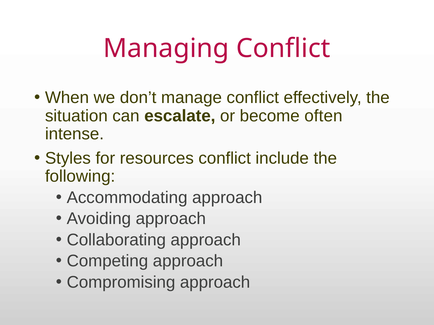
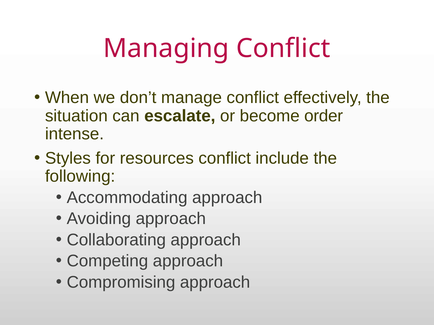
often: often -> order (324, 116)
